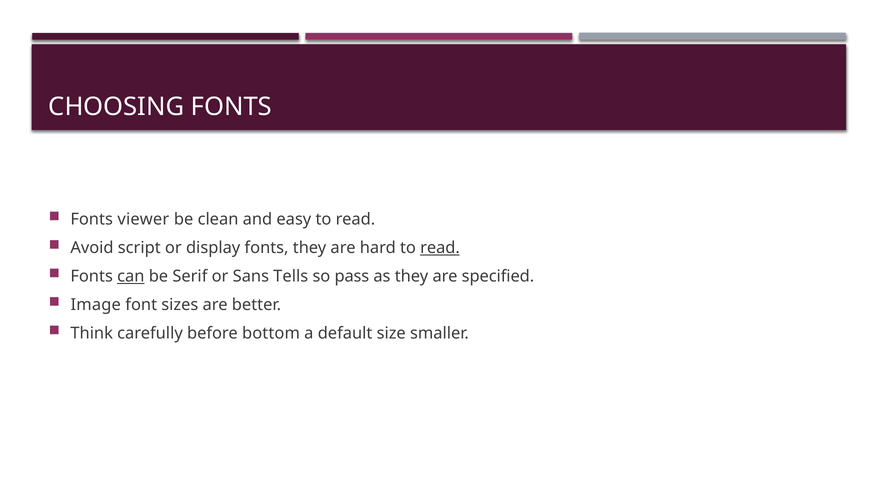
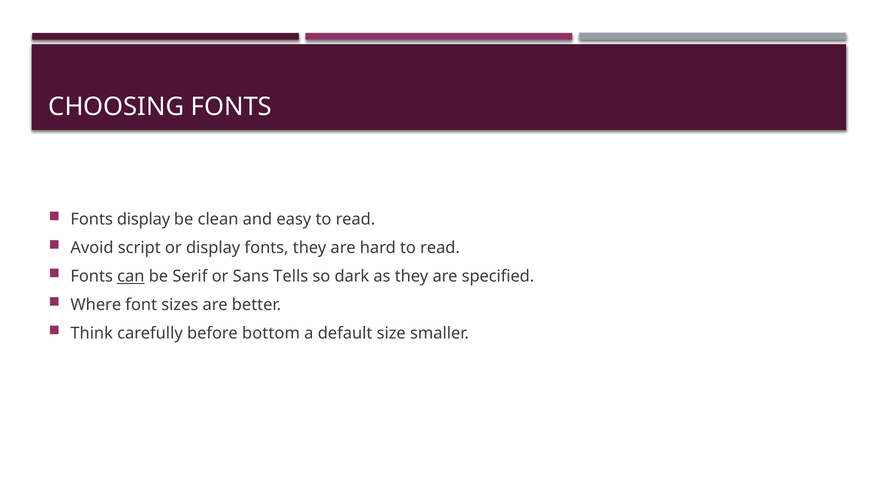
Fonts viewer: viewer -> display (144, 219)
read underline: present -> none (440, 248)
pass: pass -> dark (352, 276)
Image: Image -> Where (96, 305)
